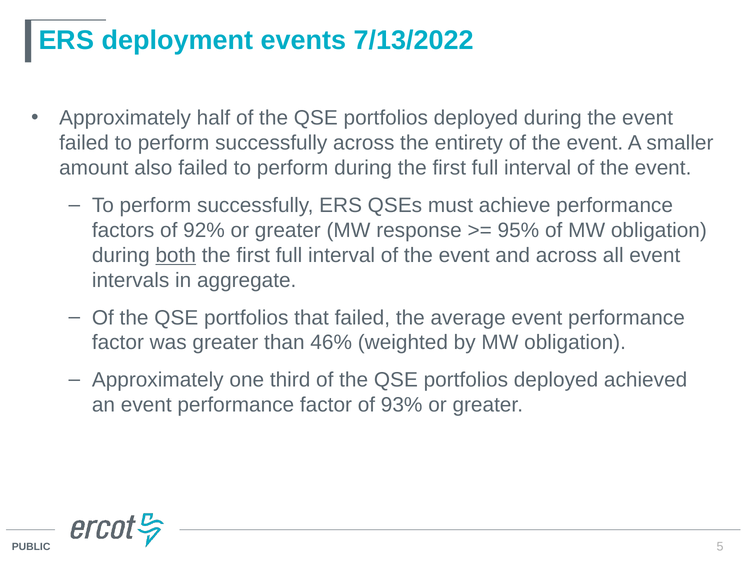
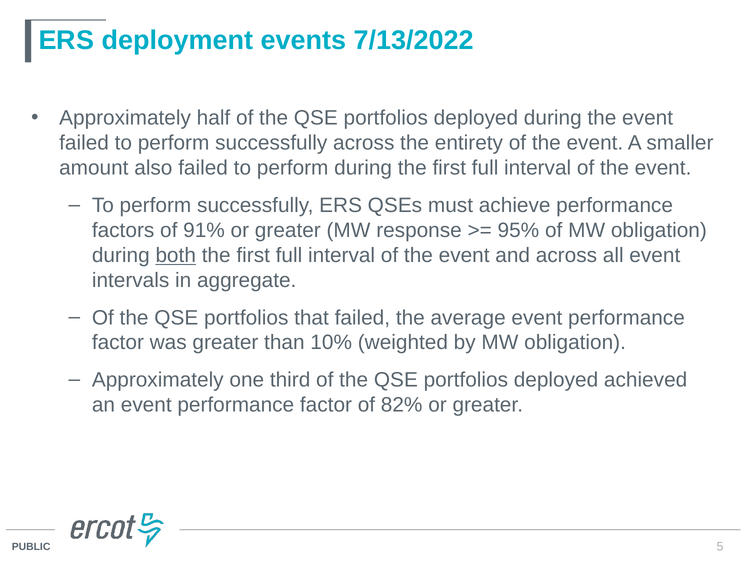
92%: 92% -> 91% (204, 230)
46%: 46% -> 10% (331, 343)
93%: 93% -> 82% (402, 405)
